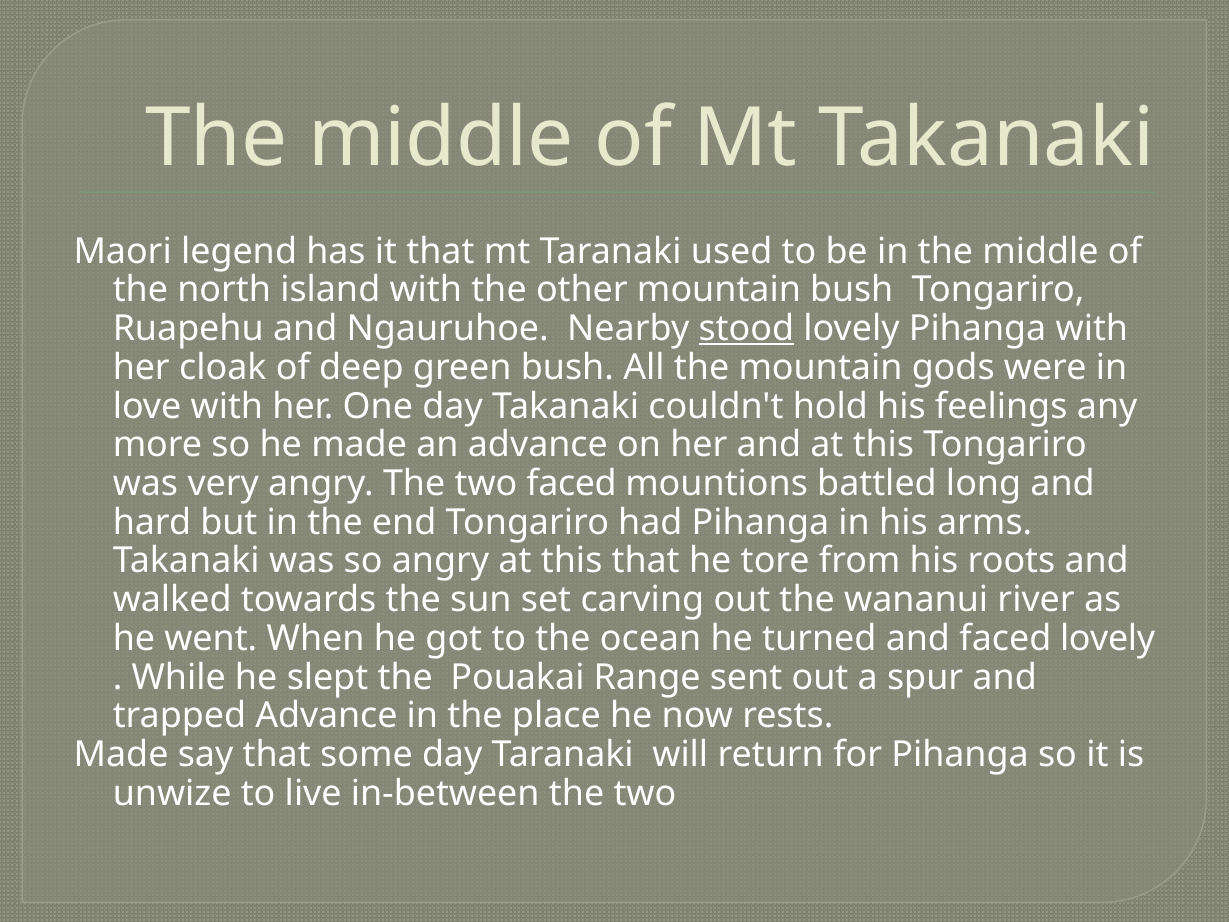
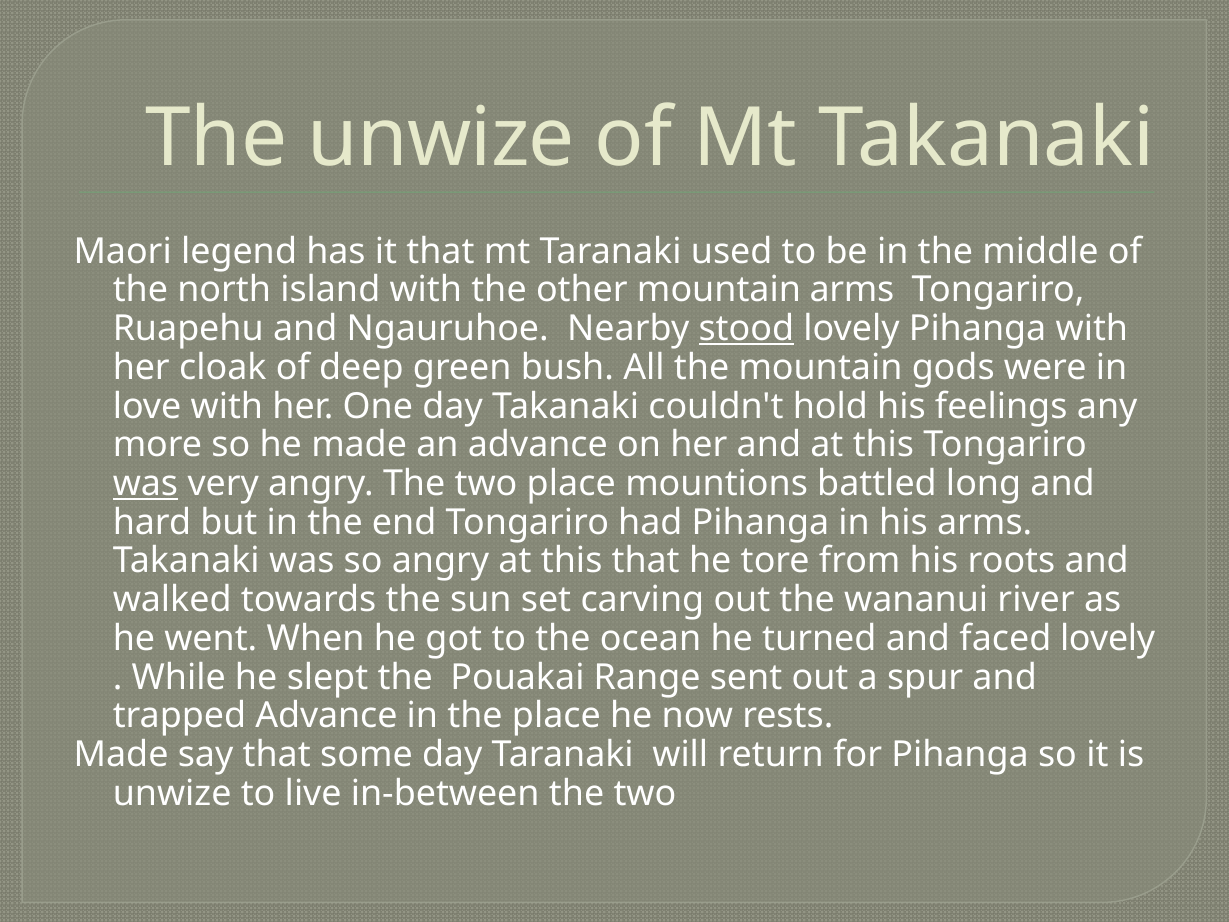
middle: middle -> unwize (441, 138)
mountain bush: bush -> arms (852, 290)
was underline: none -> present (145, 484)
two faced: faced -> place (571, 484)
